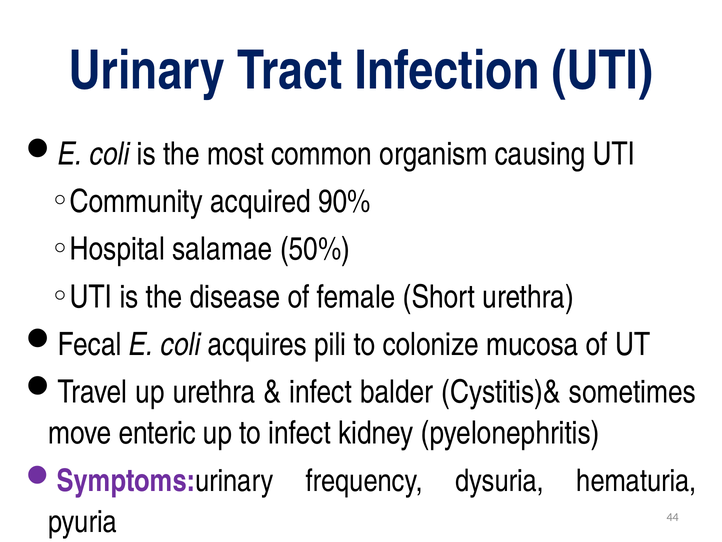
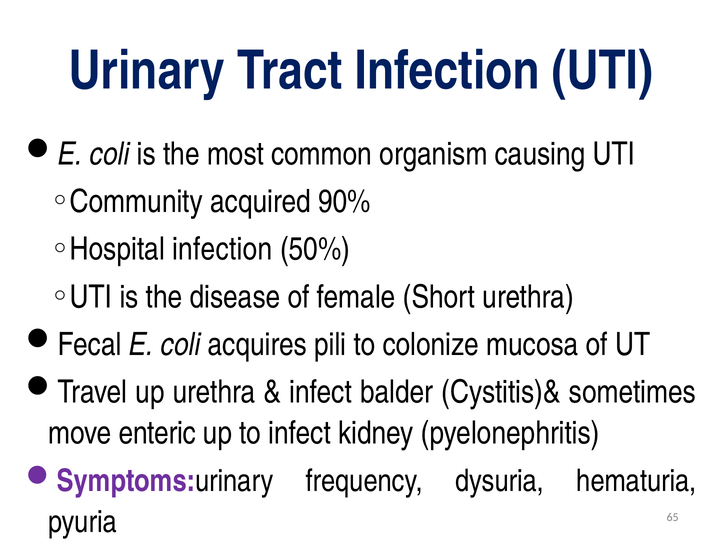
salamae: salamae -> infection (222, 249)
44: 44 -> 65 (673, 517)
